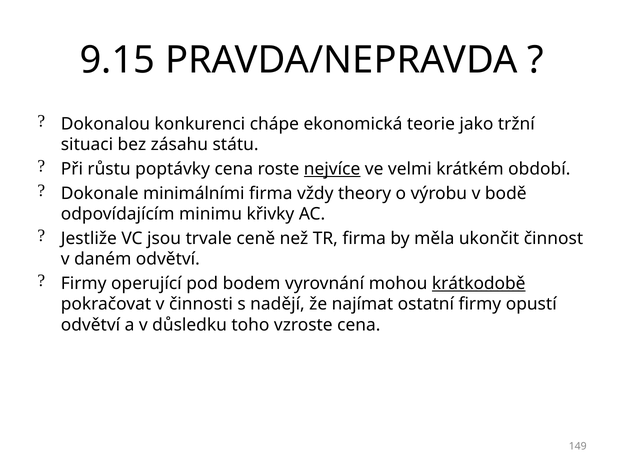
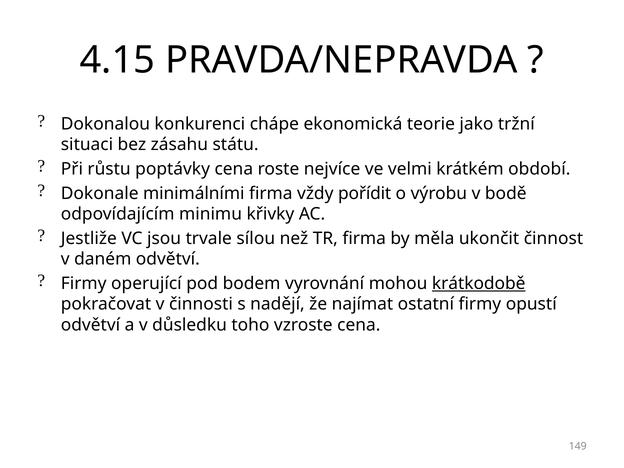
9.15: 9.15 -> 4.15 (117, 60)
nejvíce underline: present -> none (332, 169)
theory: theory -> pořídit (365, 193)
ceně: ceně -> sílou (256, 238)
